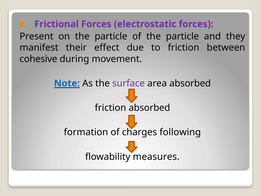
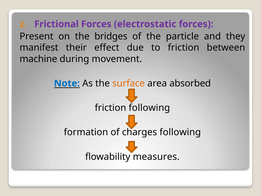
on the particle: particle -> bridges (111, 36)
cohesive: cohesive -> machine (38, 59)
surface colour: purple -> orange (129, 83)
friction absorbed: absorbed -> following (149, 108)
